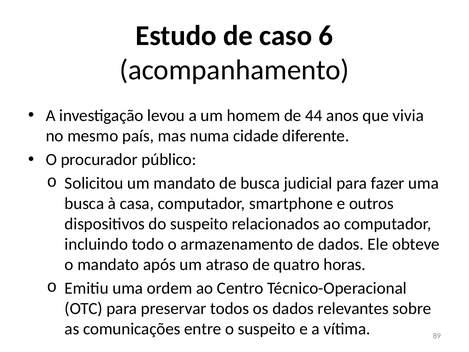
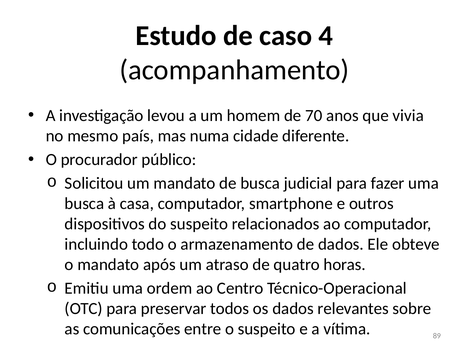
6: 6 -> 4 (326, 36)
44: 44 -> 70 (314, 116)
